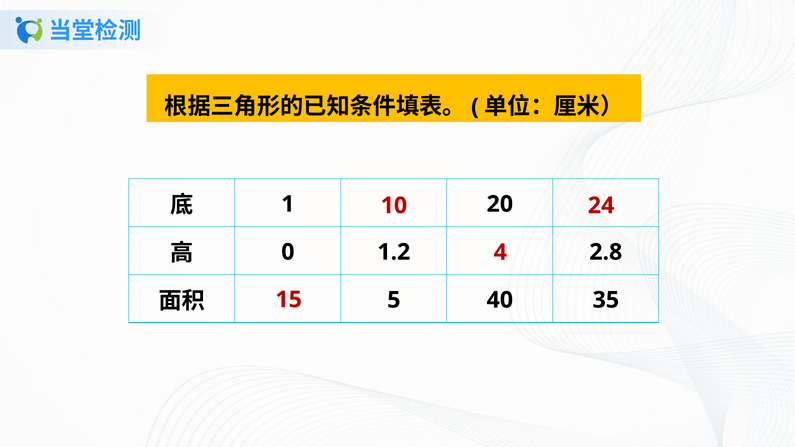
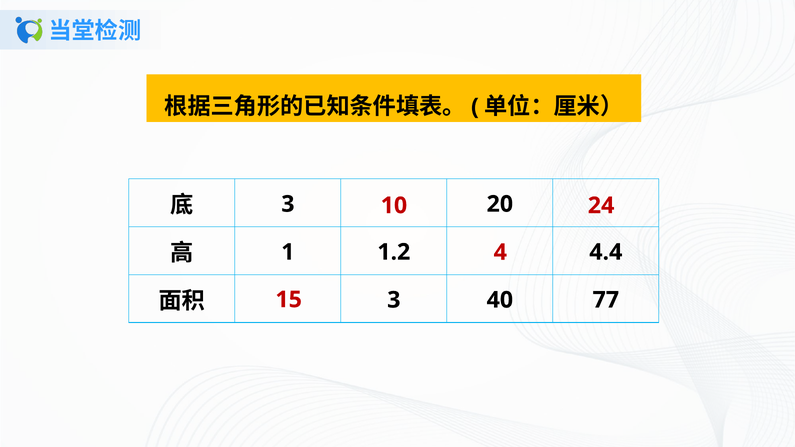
1: 1 -> 3 (288, 204)
0: 0 -> 1 (288, 252)
2.8: 2.8 -> 4.4 (606, 252)
5: 5 -> 3 (394, 300)
35: 35 -> 77 (606, 300)
